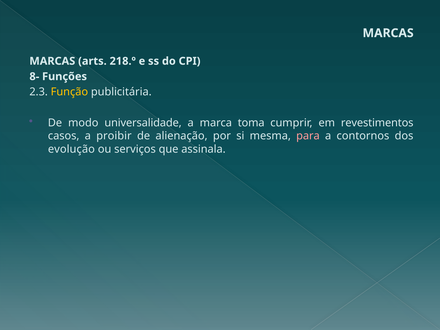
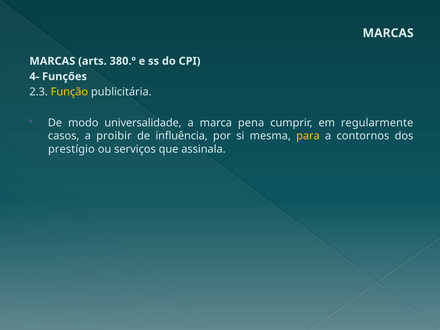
218.º: 218.º -> 380.º (123, 61)
8-: 8- -> 4- (34, 77)
toma: toma -> pena (251, 123)
revestimentos: revestimentos -> regularmente (377, 123)
alienação: alienação -> influência (182, 136)
para colour: pink -> yellow (308, 136)
evolução: evolução -> prestígio (71, 149)
